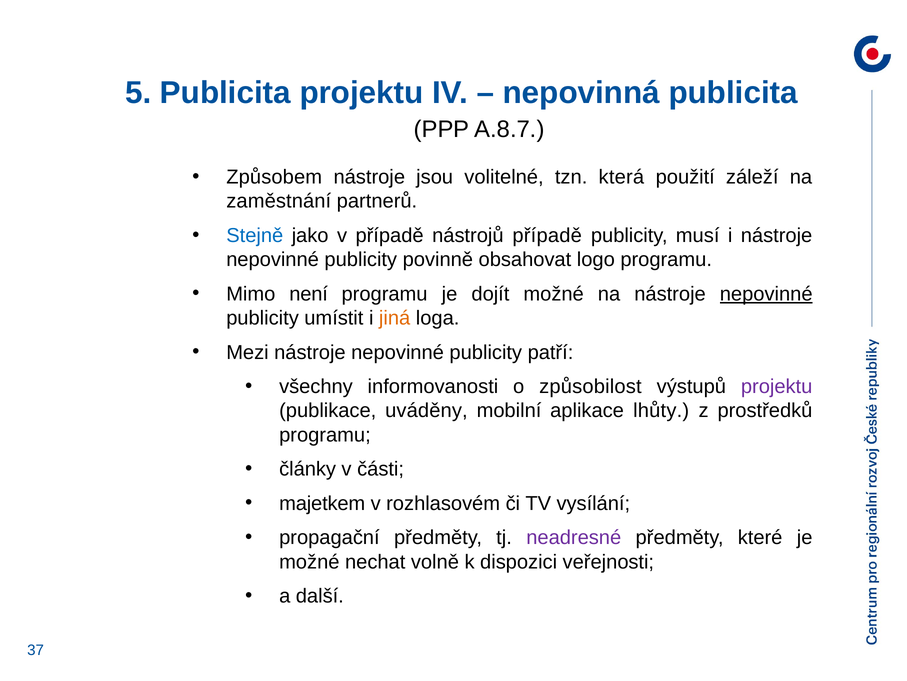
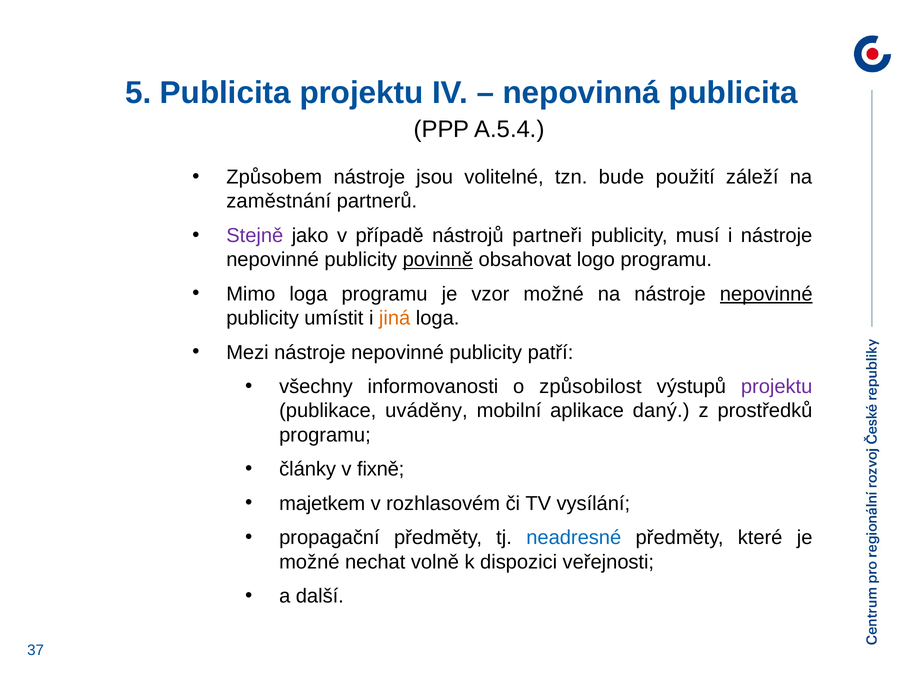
A.8.7: A.8.7 -> A.5.4 (509, 129)
která: která -> bude (621, 177)
Stejně colour: blue -> purple (255, 235)
nástrojů případě: případě -> partneři (547, 235)
povinně underline: none -> present (438, 259)
Mimo není: není -> loga (308, 294)
dojít: dojít -> vzor (490, 294)
lhůty: lhůty -> daný (661, 410)
části: části -> fixně (381, 469)
neadresné colour: purple -> blue (574, 537)
